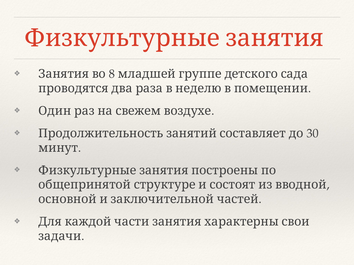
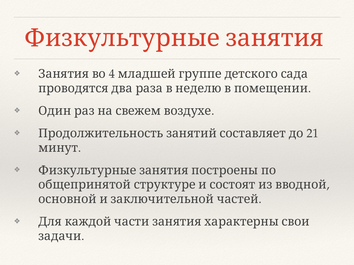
8: 8 -> 4 (112, 74)
30: 30 -> 21 (313, 134)
